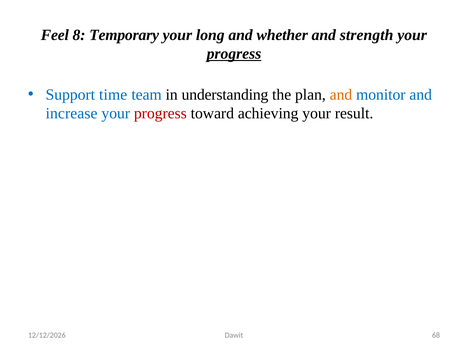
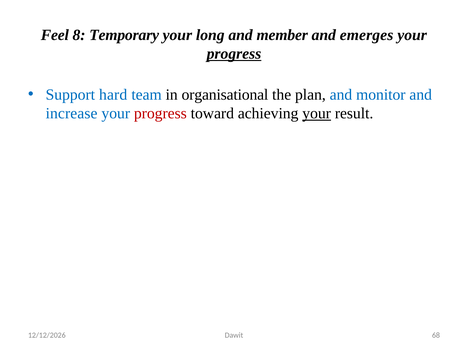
whether: whether -> member (282, 35)
strength: strength -> emerges (367, 35)
time: time -> hard (113, 95)
understanding: understanding -> organisational (225, 95)
and colour: orange -> blue (341, 95)
your underline: none -> present (317, 113)
